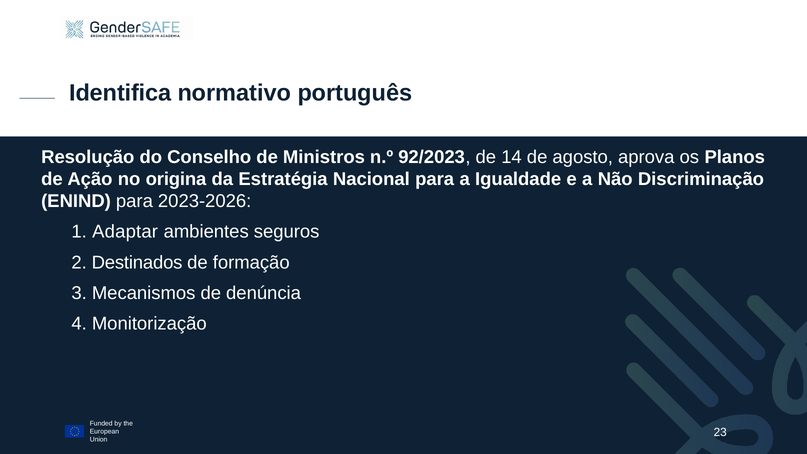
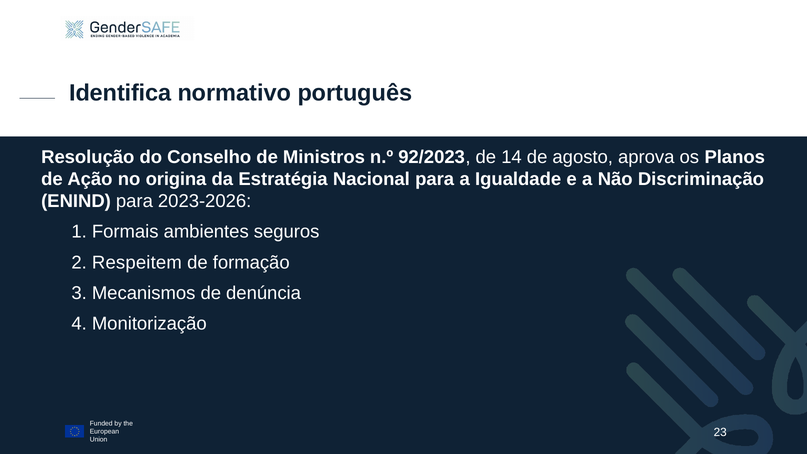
Adaptar: Adaptar -> Formais (125, 232)
Destinados: Destinados -> Respeitem (137, 262)
